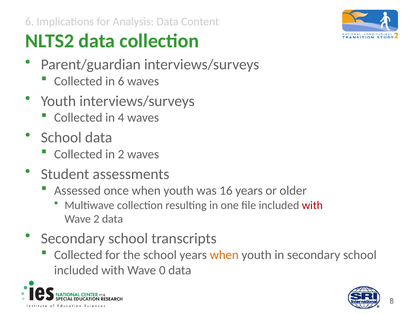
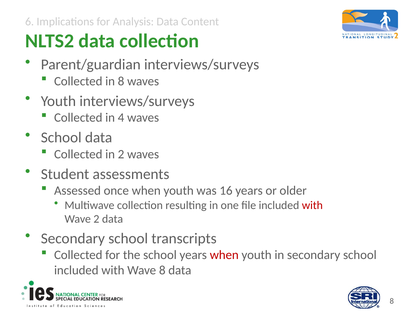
in 6: 6 -> 8 (121, 81)
when colour: orange -> red (224, 255)
Wave 0: 0 -> 8 (162, 271)
